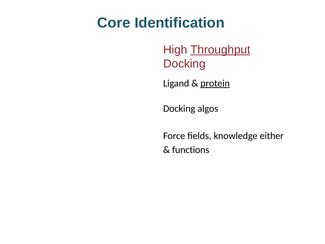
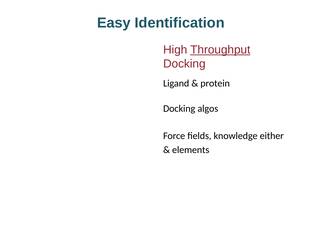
Core: Core -> Easy (114, 23)
protein underline: present -> none (215, 83)
functions: functions -> elements (191, 150)
